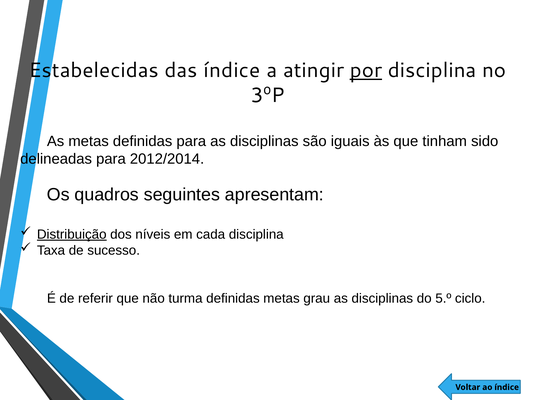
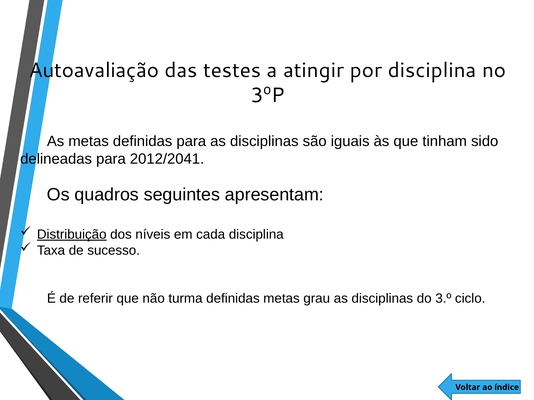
Estabelecidas: Estabelecidas -> Autoavaliação (94, 71)
das índice: índice -> testes (232, 71)
por underline: present -> none (366, 71)
2012/2014: 2012/2014 -> 2012/2041 (167, 159)
5.º: 5.º -> 3.º (443, 299)
